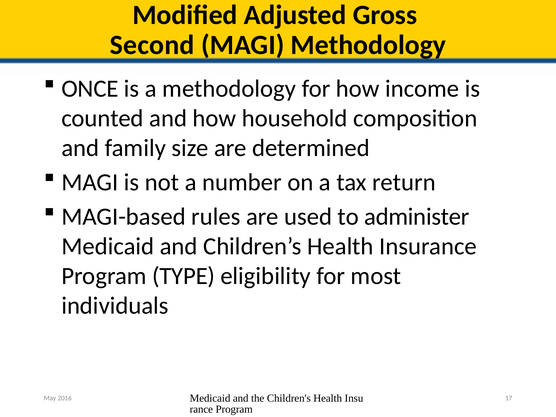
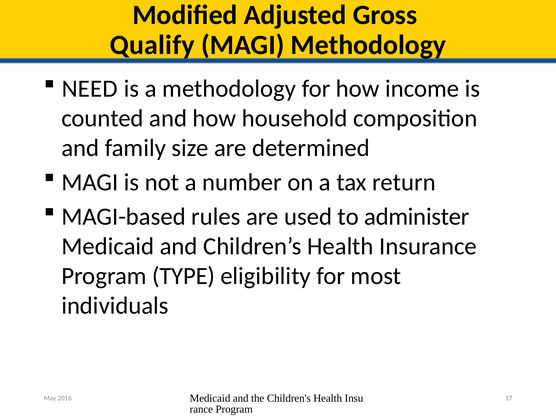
Second: Second -> Qualify (152, 45)
ONCE: ONCE -> NEED (90, 89)
